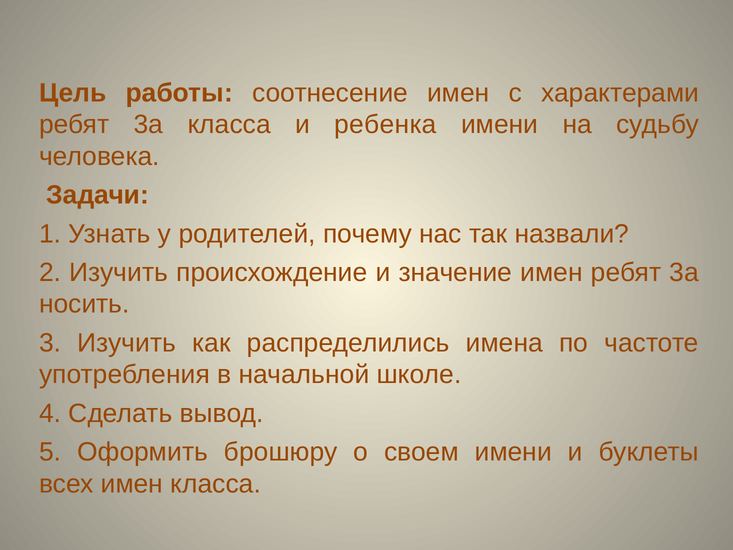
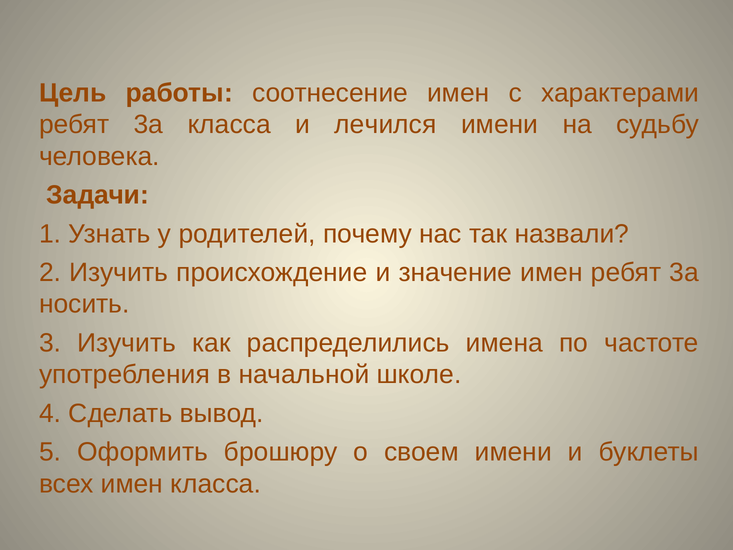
ребенка: ребенка -> лечился (385, 125)
